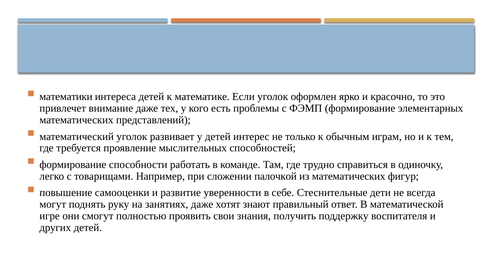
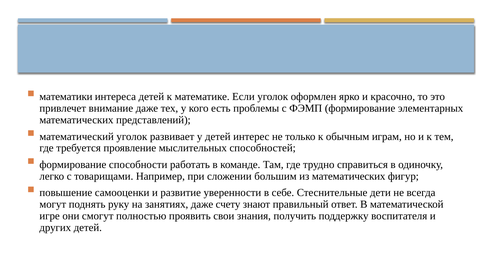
палочкой: палочкой -> большим (275, 177)
хотят: хотят -> счету (228, 205)
